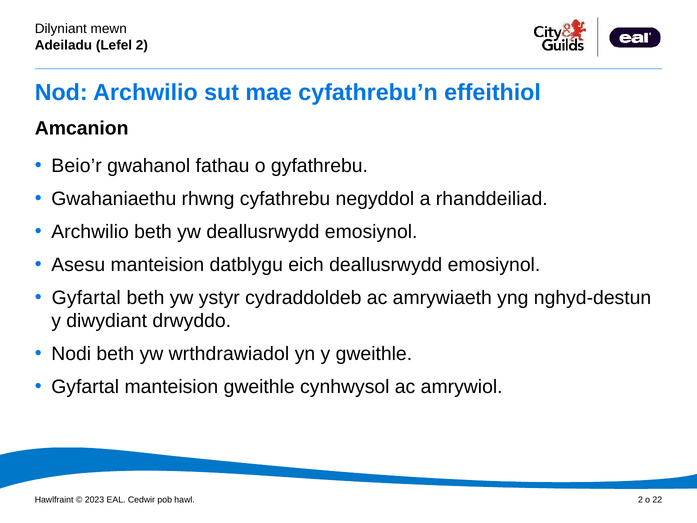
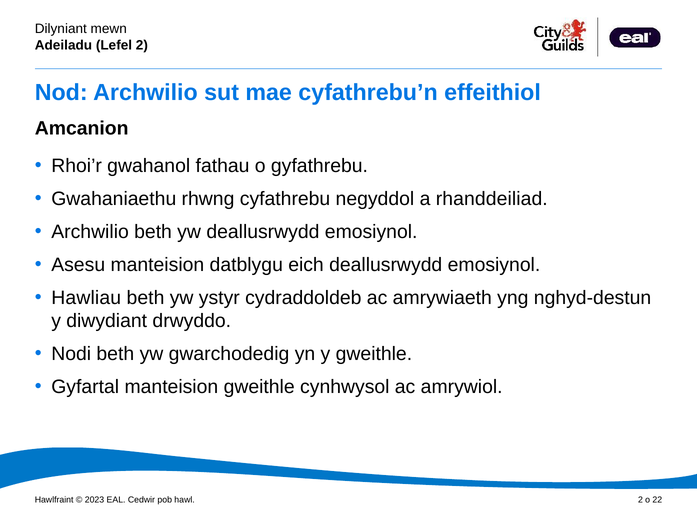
Beio’r: Beio’r -> Rhoi’r (77, 166)
Gyfartal: Gyfartal -> Hawliau (86, 298)
wrthdrawiadol: wrthdrawiadol -> gwarchodedig (229, 354)
